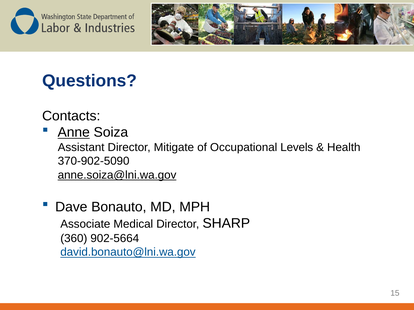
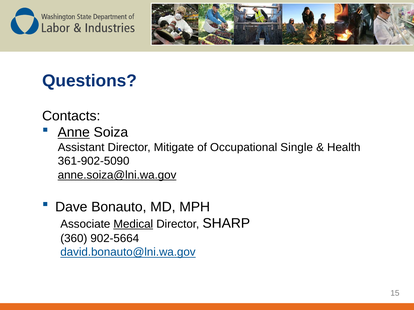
Levels: Levels -> Single (297, 148)
370-902-5090: 370-902-5090 -> 361-902-5090 (94, 161)
Medical underline: none -> present (133, 224)
